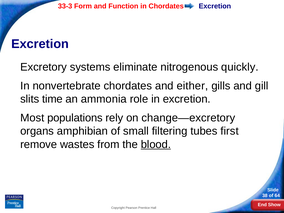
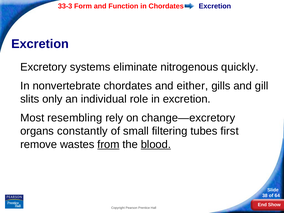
time: time -> only (52, 99)
ammonia: ammonia -> individual (104, 99)
populations: populations -> resembling (75, 118)
amphibian: amphibian -> constantly (82, 131)
from underline: none -> present (108, 144)
